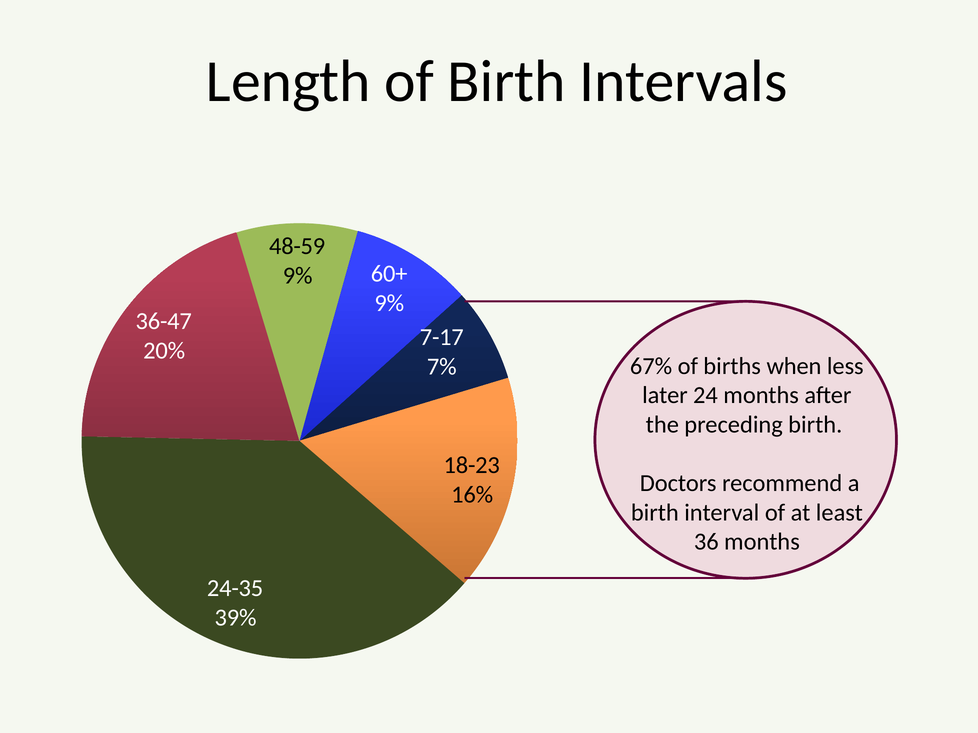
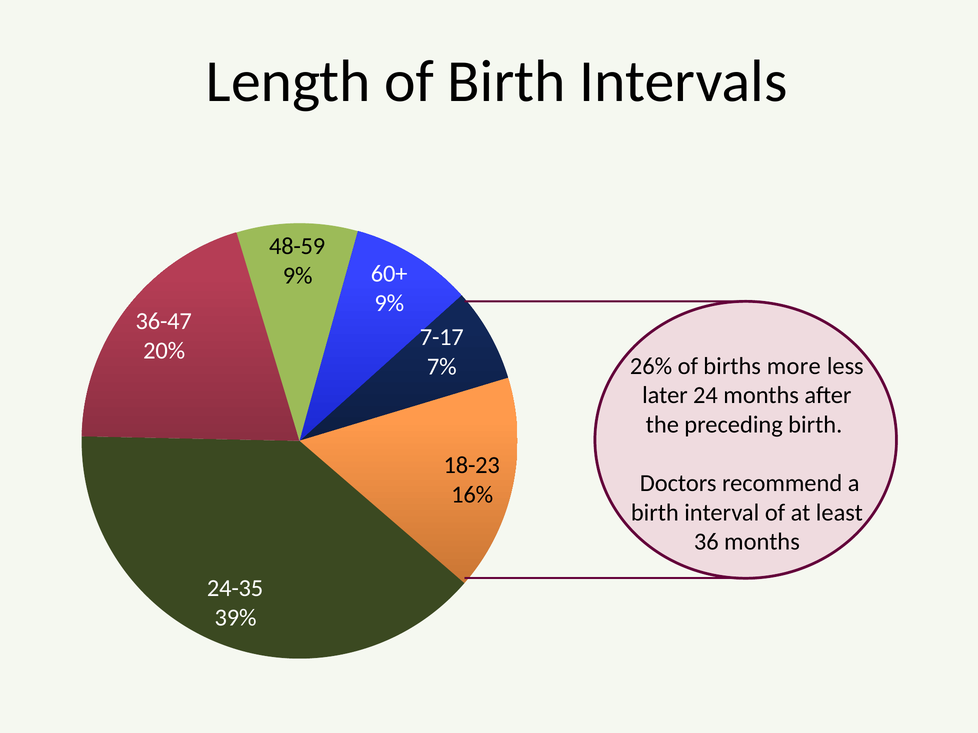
67%: 67% -> 26% (651, 366)
when: when -> more (794, 366)
